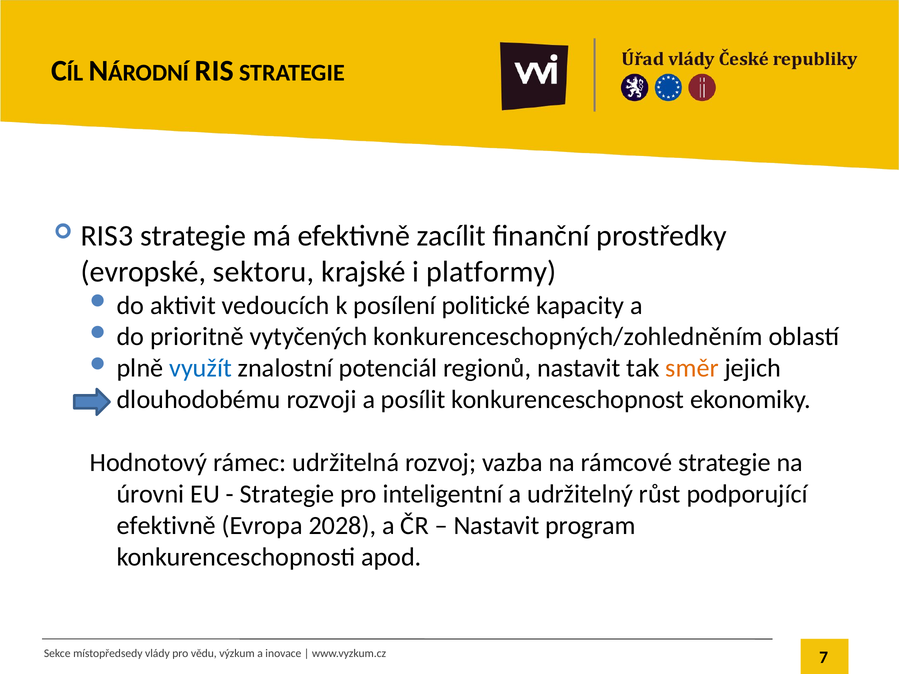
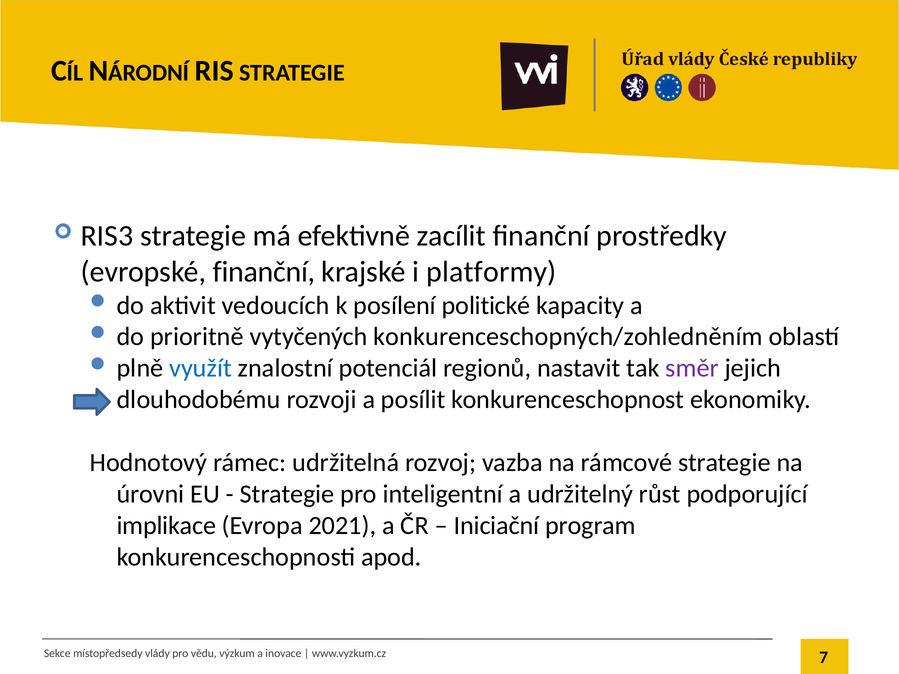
evropské sektoru: sektoru -> finanční (264, 272)
směr colour: orange -> purple (692, 368)
efektivně: efektivně -> implikace (166, 526)
2028: 2028 -> 2021 (342, 526)
Nastavit: Nastavit -> Iniciační (496, 526)
